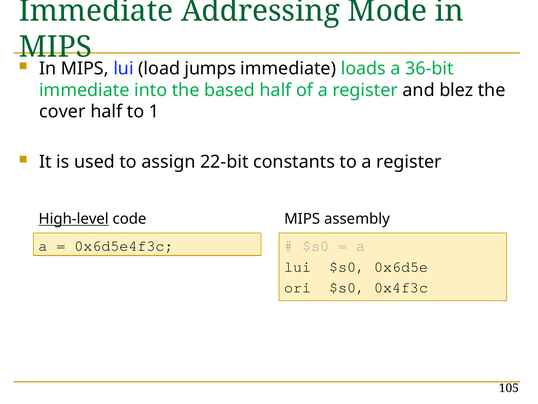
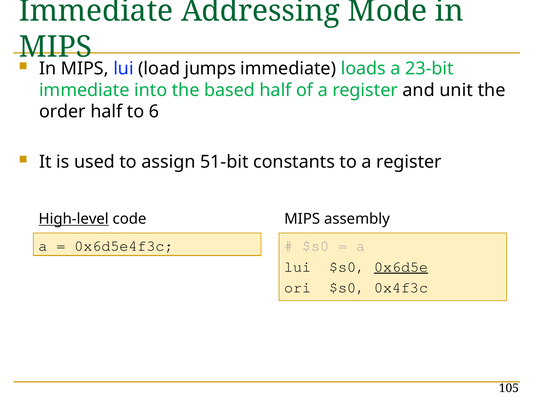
36-bit: 36-bit -> 23-bit (430, 69)
blez: blez -> unit (456, 90)
cover: cover -> order (62, 112)
1: 1 -> 6 (154, 112)
22-bit: 22-bit -> 51-bit (224, 162)
0x6d5e underline: none -> present (401, 266)
